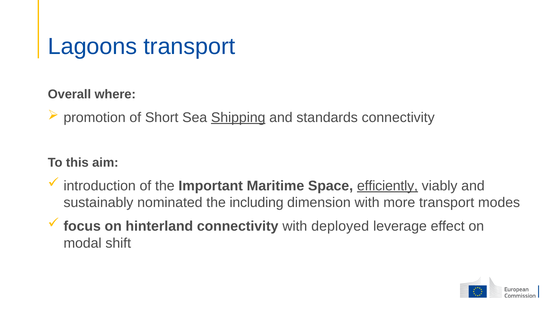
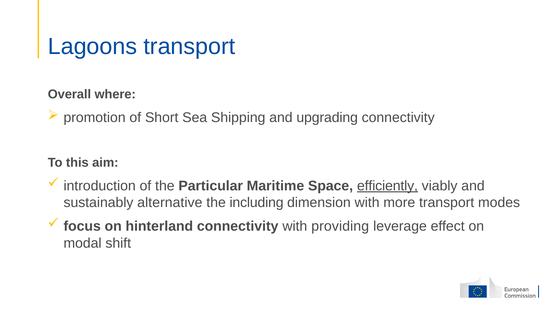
Shipping underline: present -> none (238, 118)
standards: standards -> upgrading (327, 118)
Important: Important -> Particular (211, 186)
nominated: nominated -> alternative (170, 203)
deployed: deployed -> providing (340, 227)
